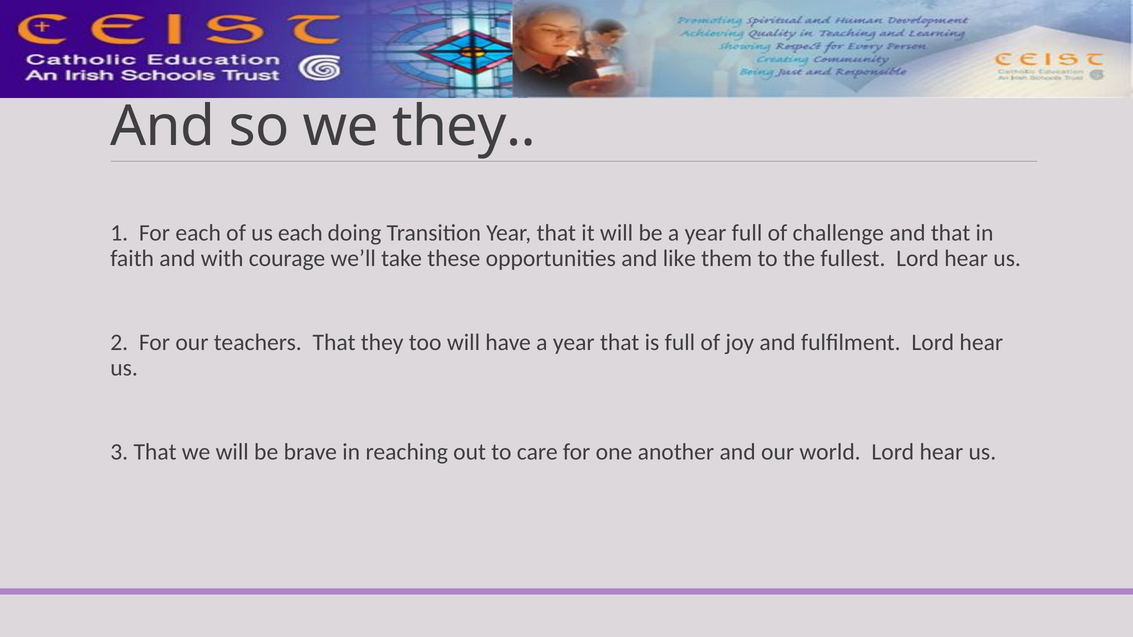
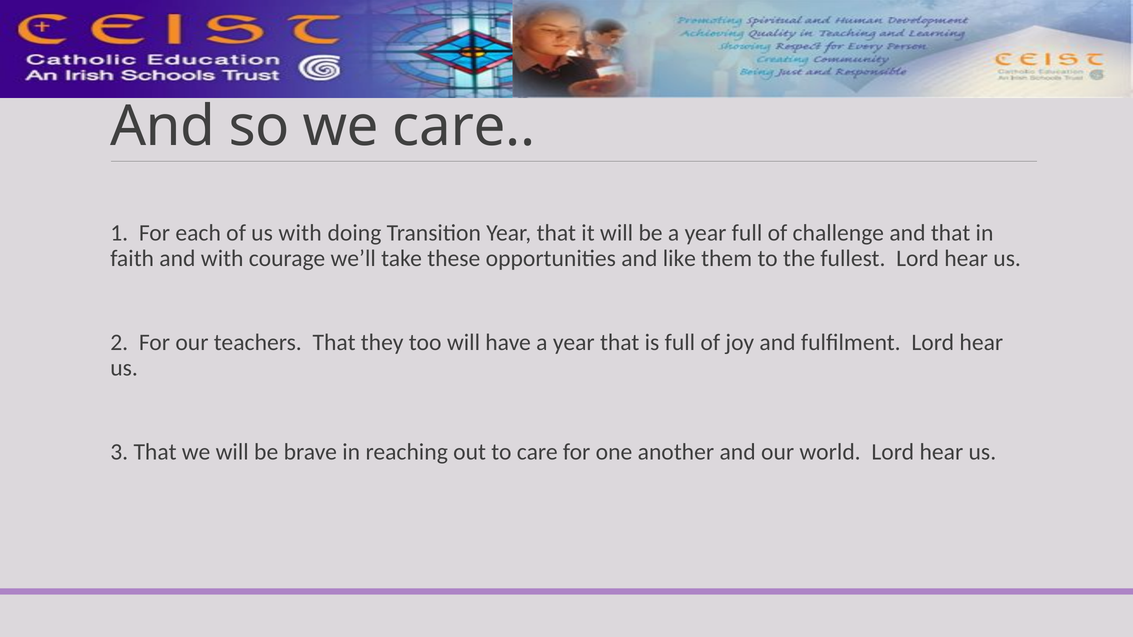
we they: they -> care (464, 127)
us each: each -> with (300, 233)
